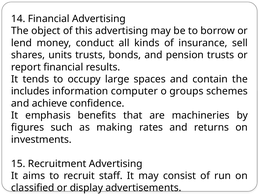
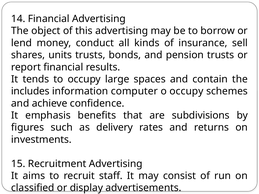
o groups: groups -> occupy (186, 91)
machineries: machineries -> subdivisions (201, 116)
making: making -> delivery (115, 128)
